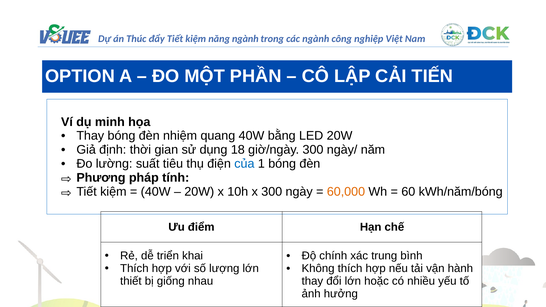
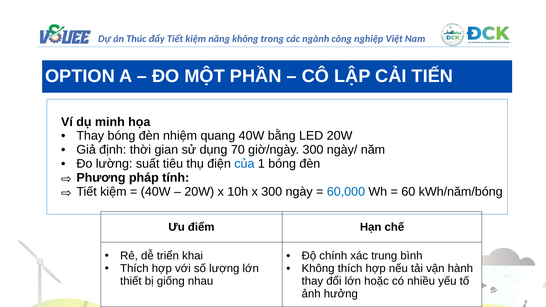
ngành: ngành -> không (245, 39)
18: 18 -> 70 (238, 150)
60,000 colour: orange -> blue (346, 192)
